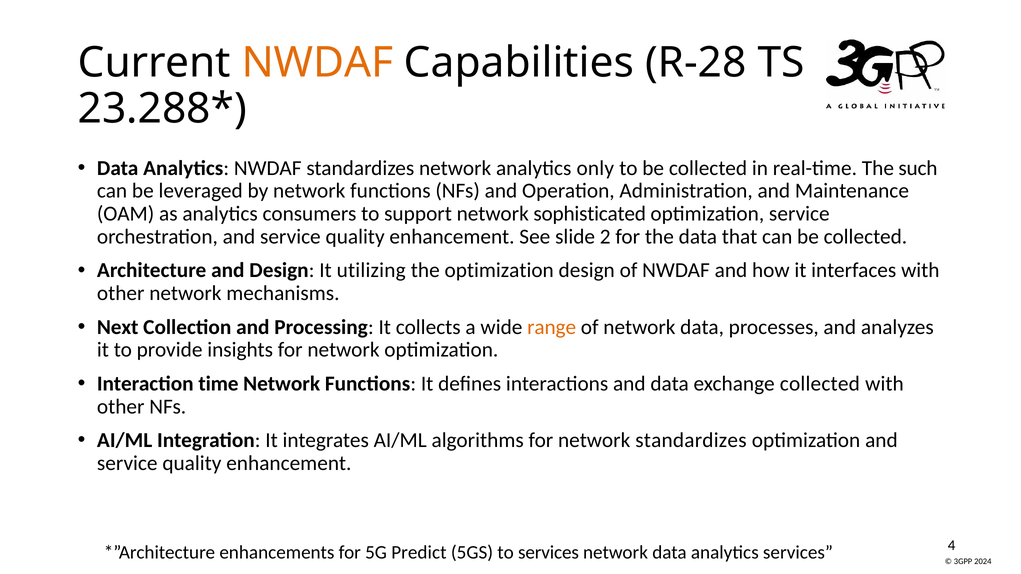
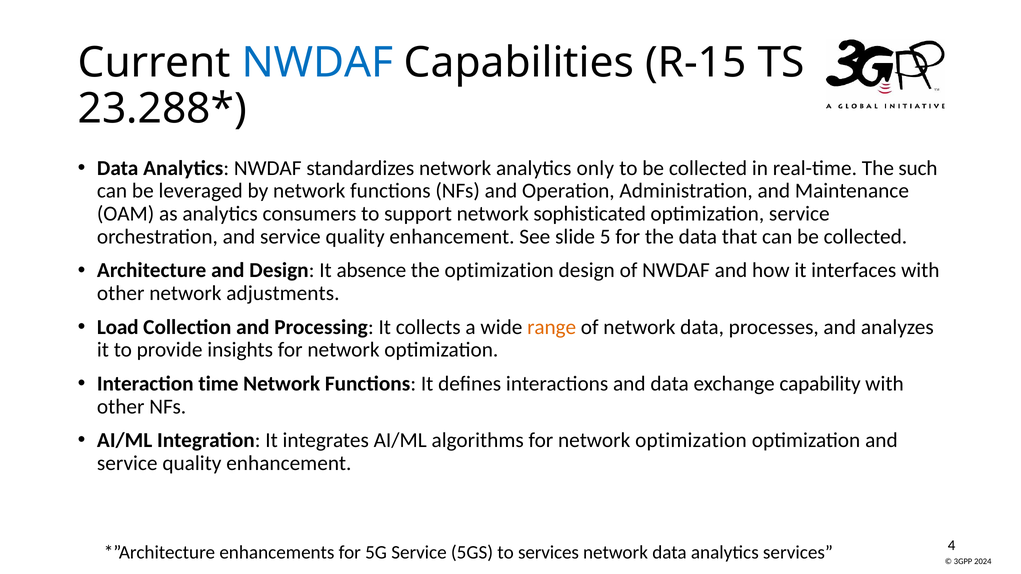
NWDAF colour: orange -> blue (317, 63)
R-28: R-28 -> R-15 (696, 63)
2: 2 -> 5 (605, 237)
utilizing: utilizing -> absence (371, 271)
mechanisms: mechanisms -> adjustments (283, 294)
Next: Next -> Load (118, 327)
exchange collected: collected -> capability (820, 384)
algorithms for network standardizes: standardizes -> optimization (691, 440)
5G Predict: Predict -> Service (419, 553)
